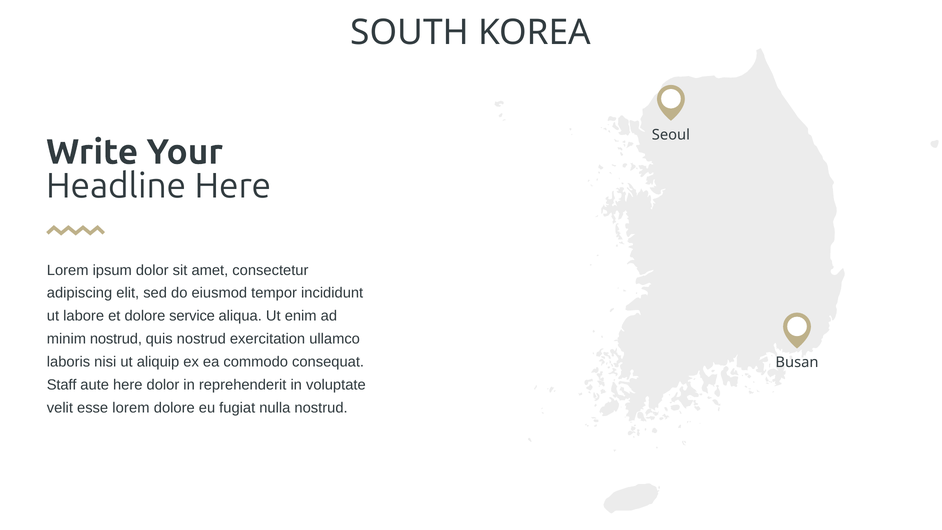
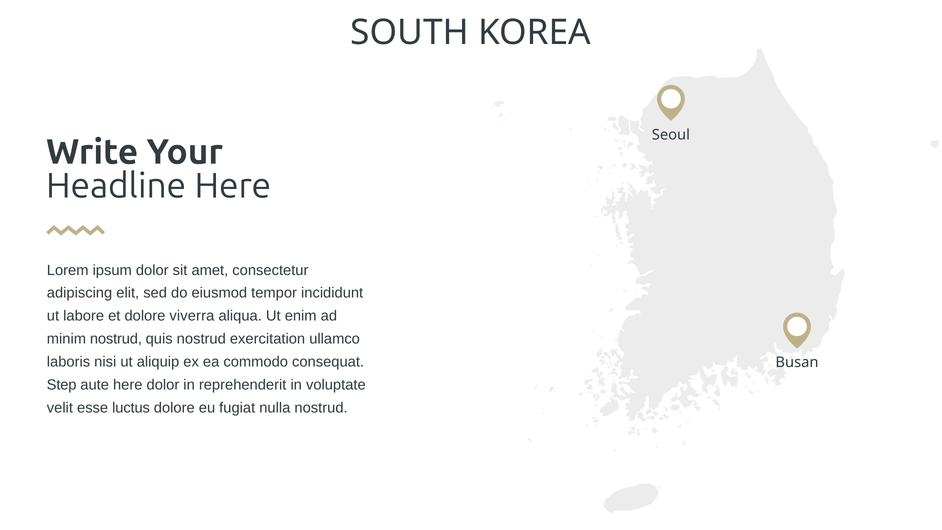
service: service -> viverra (192, 316)
Staff: Staff -> Step (62, 385)
esse lorem: lorem -> luctus (131, 408)
